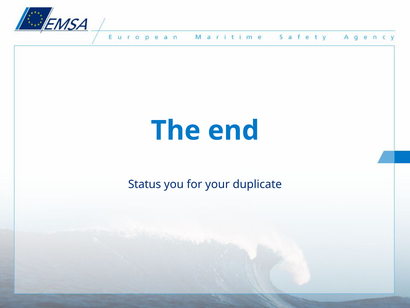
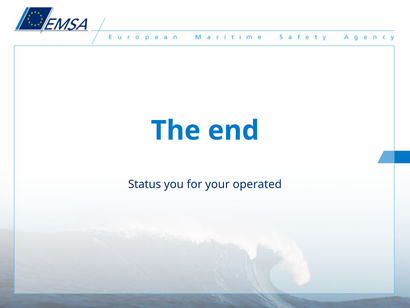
duplicate: duplicate -> operated (257, 184)
